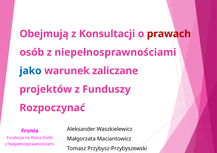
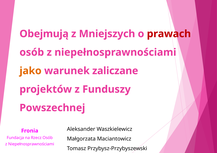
Konsultacji: Konsultacji -> Mniejszych (107, 34)
jako colour: blue -> orange (31, 71)
Rozpoczynać: Rozpoczynać -> Powszechnej (52, 108)
